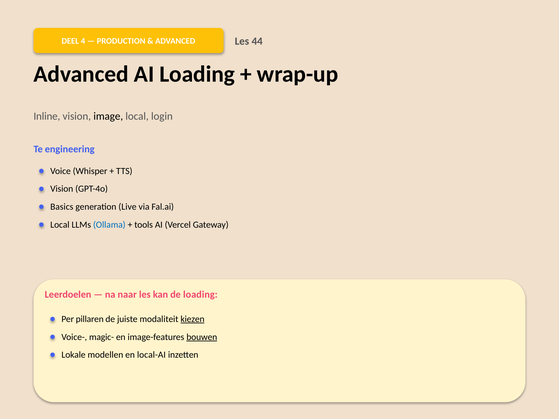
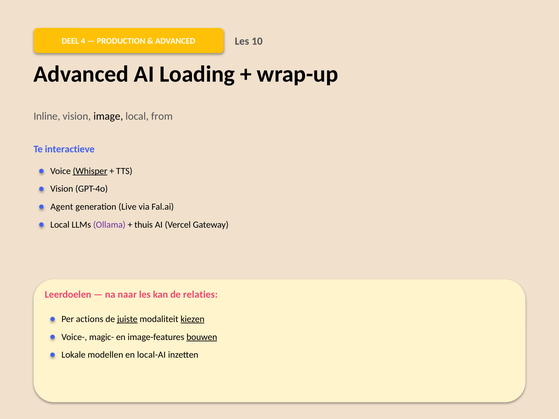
44: 44 -> 10 (257, 41)
login: login -> from (162, 116)
engineering: engineering -> interactieve (70, 149)
Whisper underline: none -> present (90, 171)
Basics: Basics -> Agent (62, 207)
Ollama colour: blue -> purple (109, 225)
tools: tools -> thuis (144, 225)
de loading: loading -> relaties (200, 295)
pillaren: pillaren -> actions (90, 319)
juiste underline: none -> present (127, 319)
